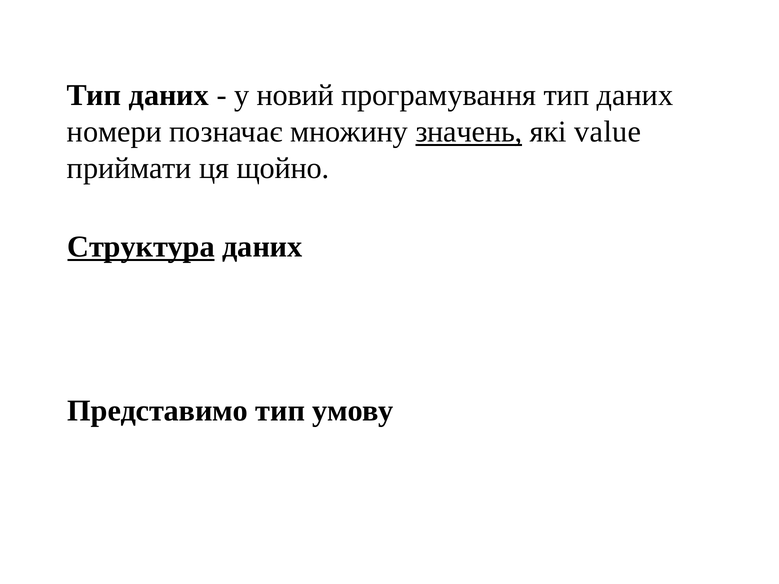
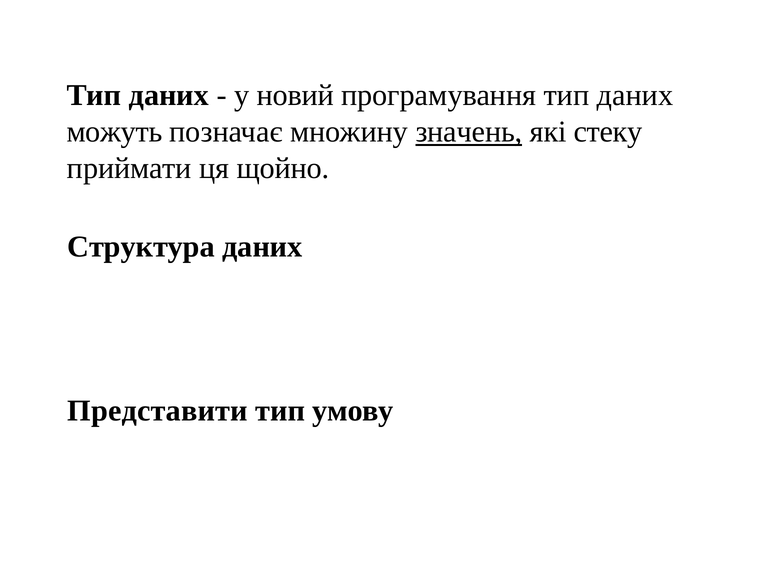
номери: номери -> можуть (114, 132)
value: value -> стеку (608, 132)
Структура underline: present -> none (141, 247)
Представимо: Представимо -> Представити (158, 411)
